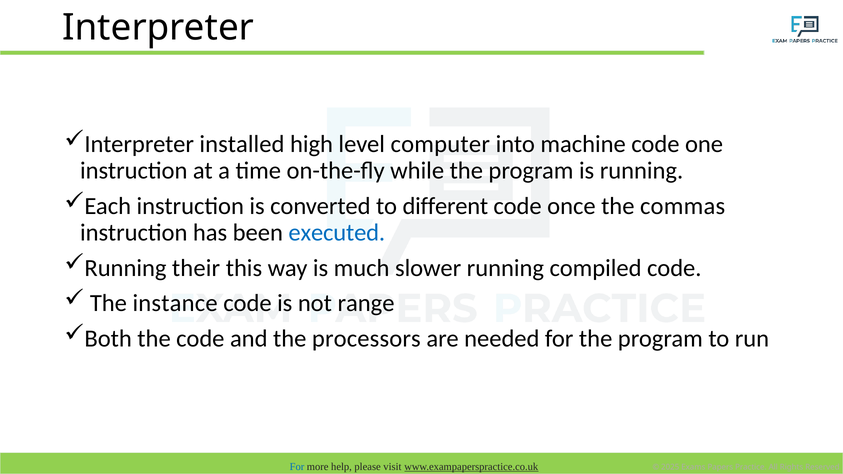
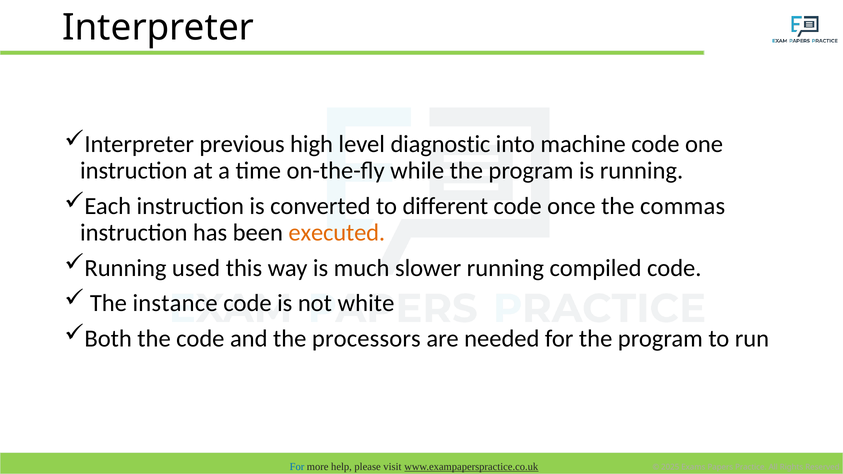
installed: installed -> previous (242, 144)
computer: computer -> diagnostic (440, 144)
executed colour: blue -> orange (337, 233)
their: their -> used (196, 268)
range: range -> white (366, 303)
